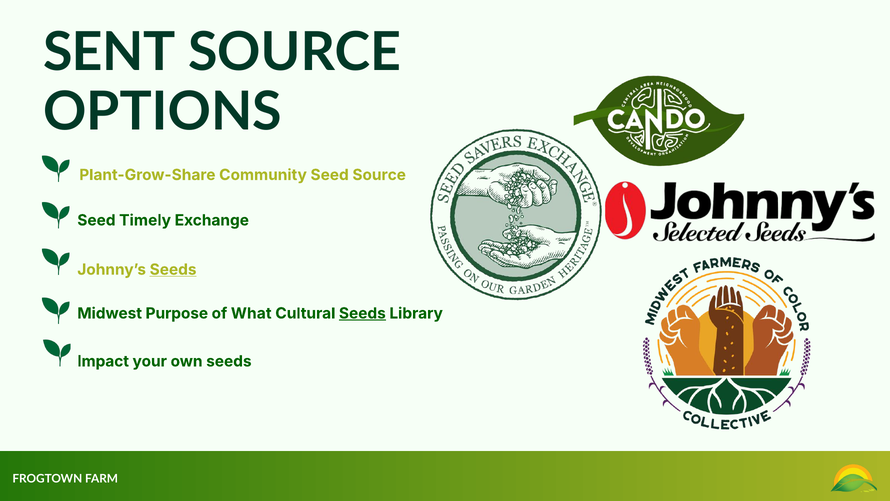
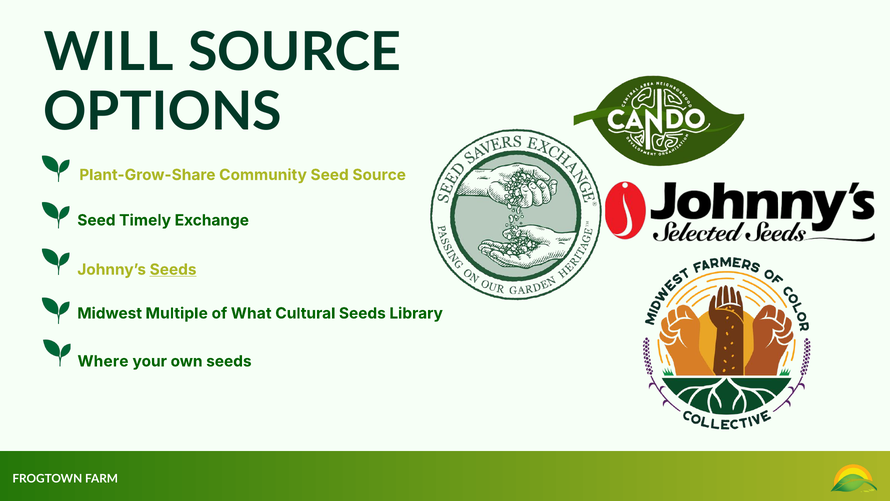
SENT: SENT -> WILL (109, 53)
Purpose: Purpose -> Multiple (177, 313)
Seeds underline: present -> none (362, 313)
Impact: Impact -> Where (103, 361)
